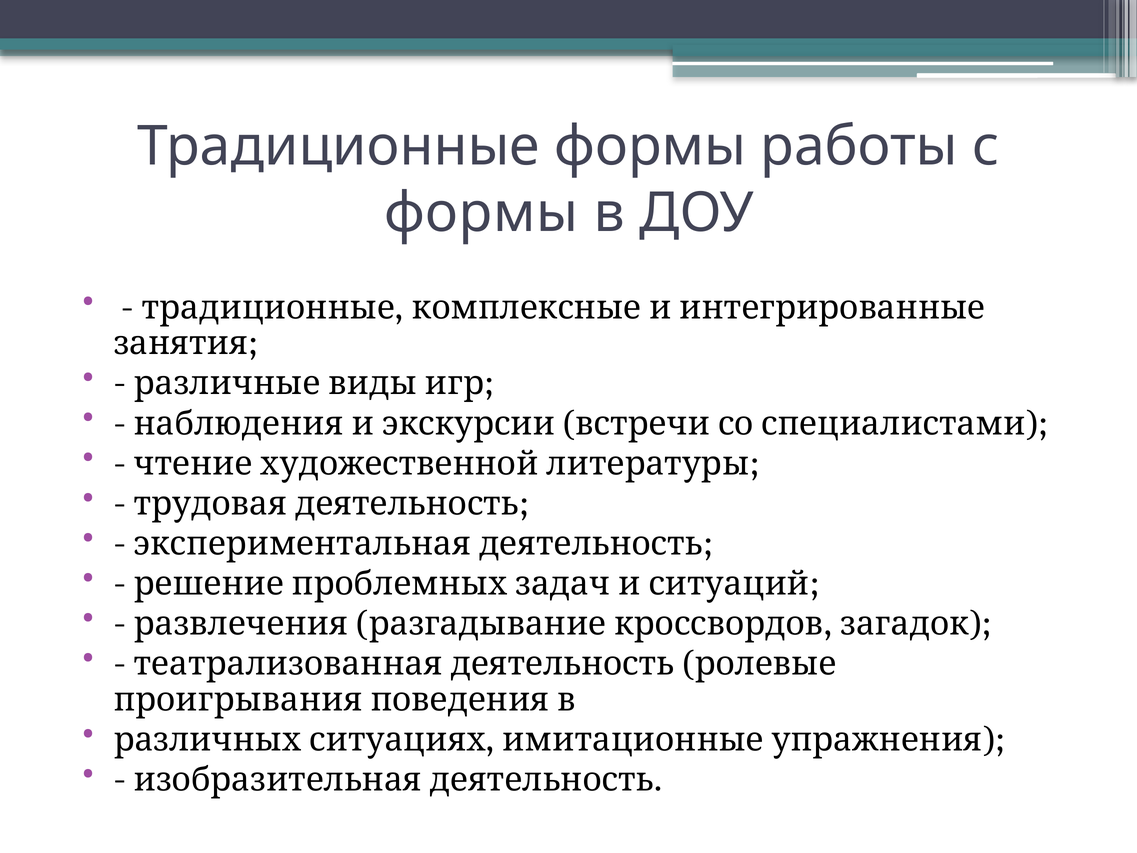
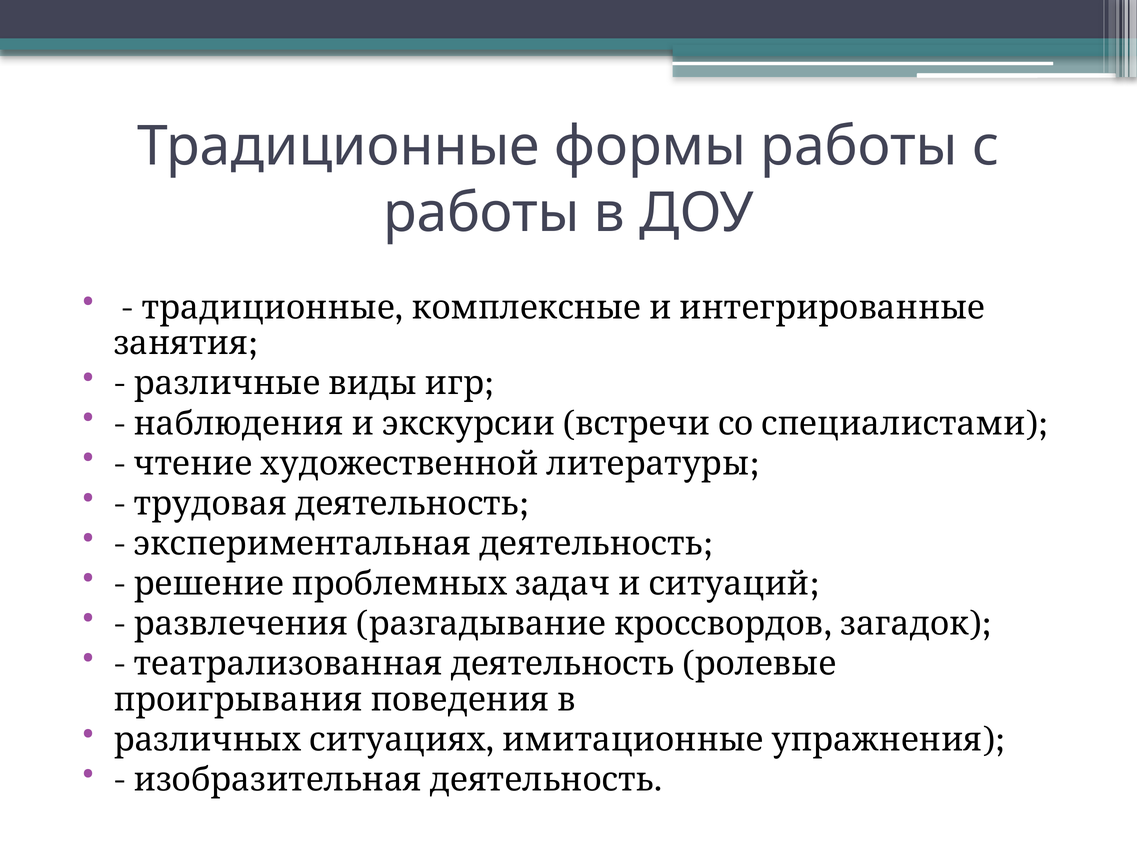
формы: формы -> работы (481, 213)
